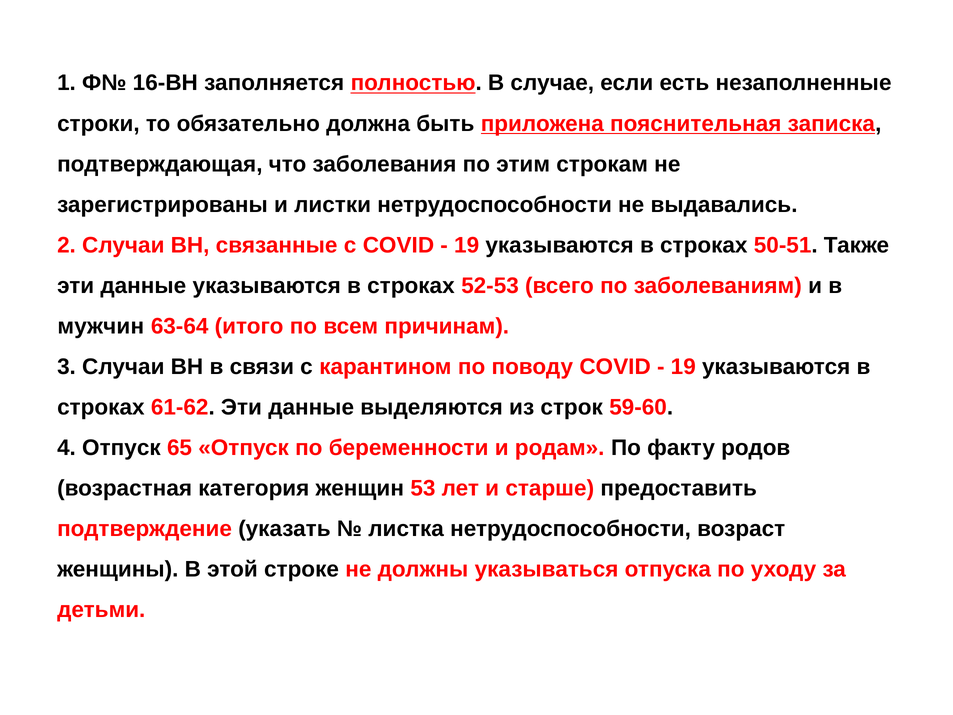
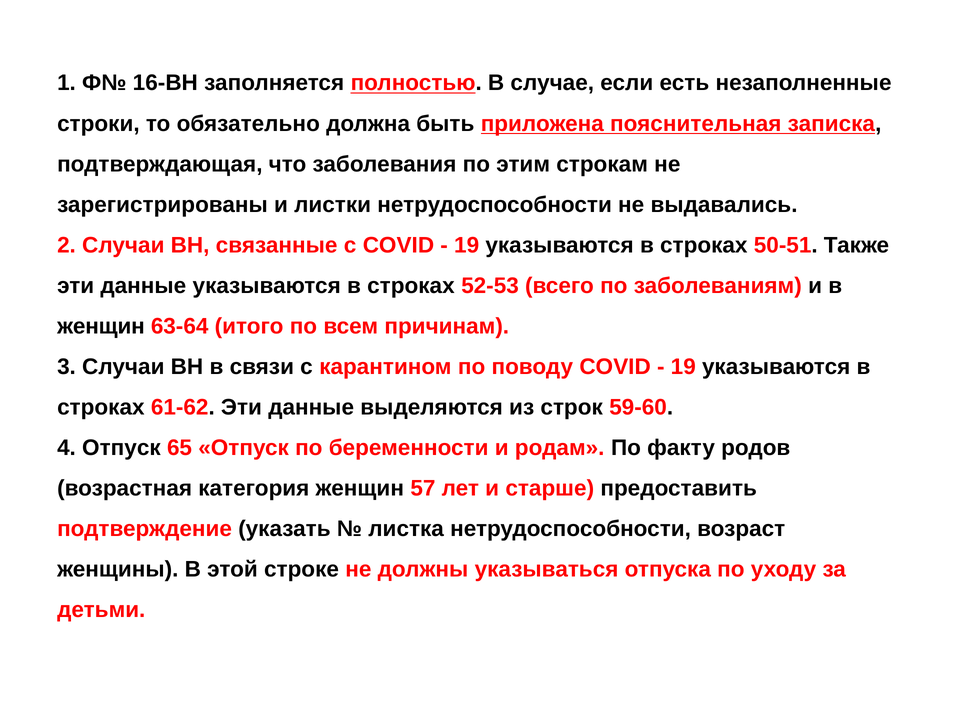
мужчин: мужчин -> женщин (101, 326)
53: 53 -> 57 (423, 488)
